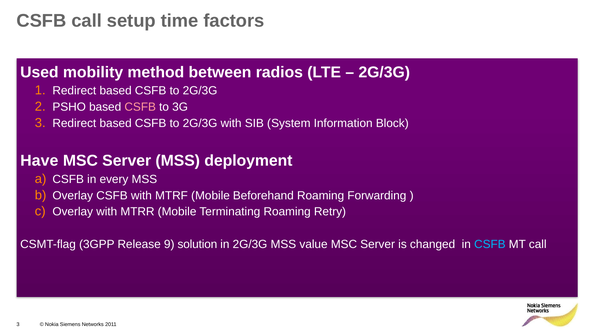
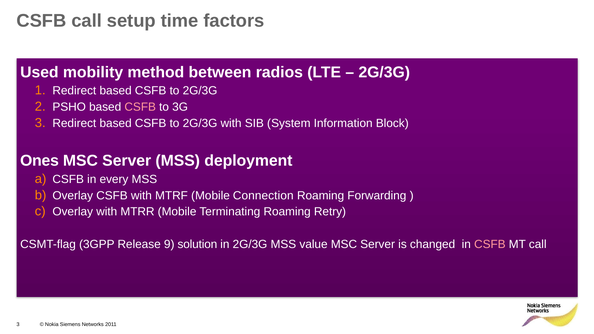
Have: Have -> Ones (39, 161)
Beforehand: Beforehand -> Connection (263, 196)
CSFB colour: light blue -> pink (490, 244)
